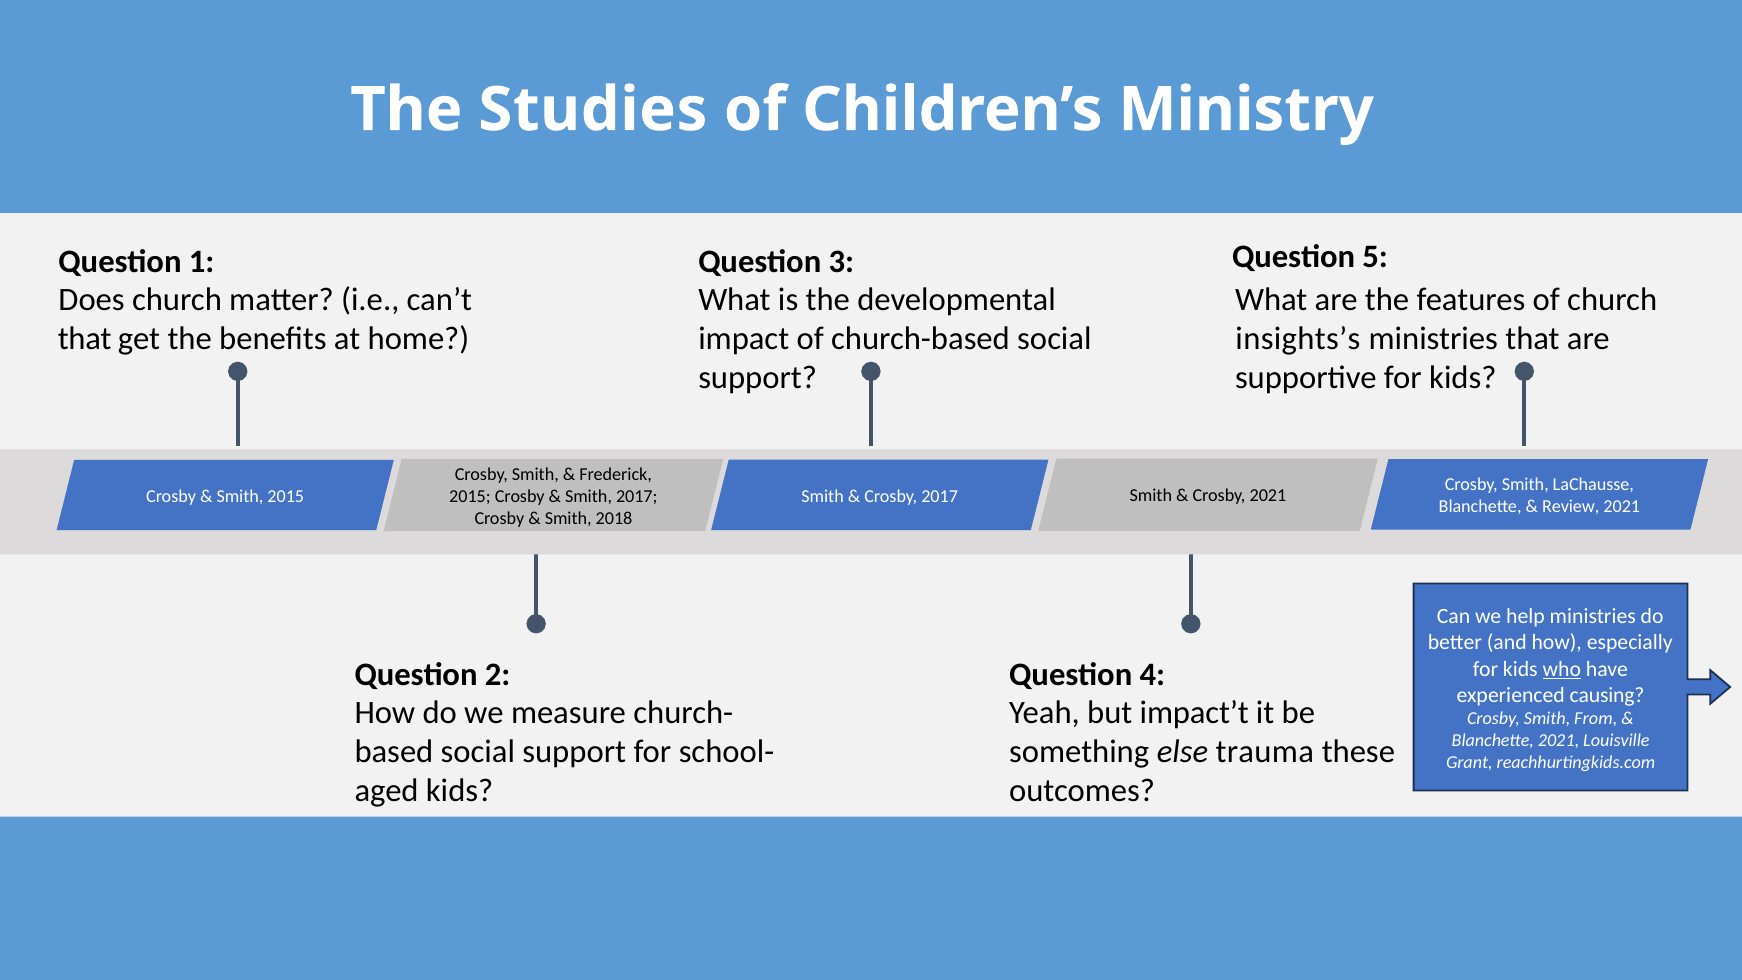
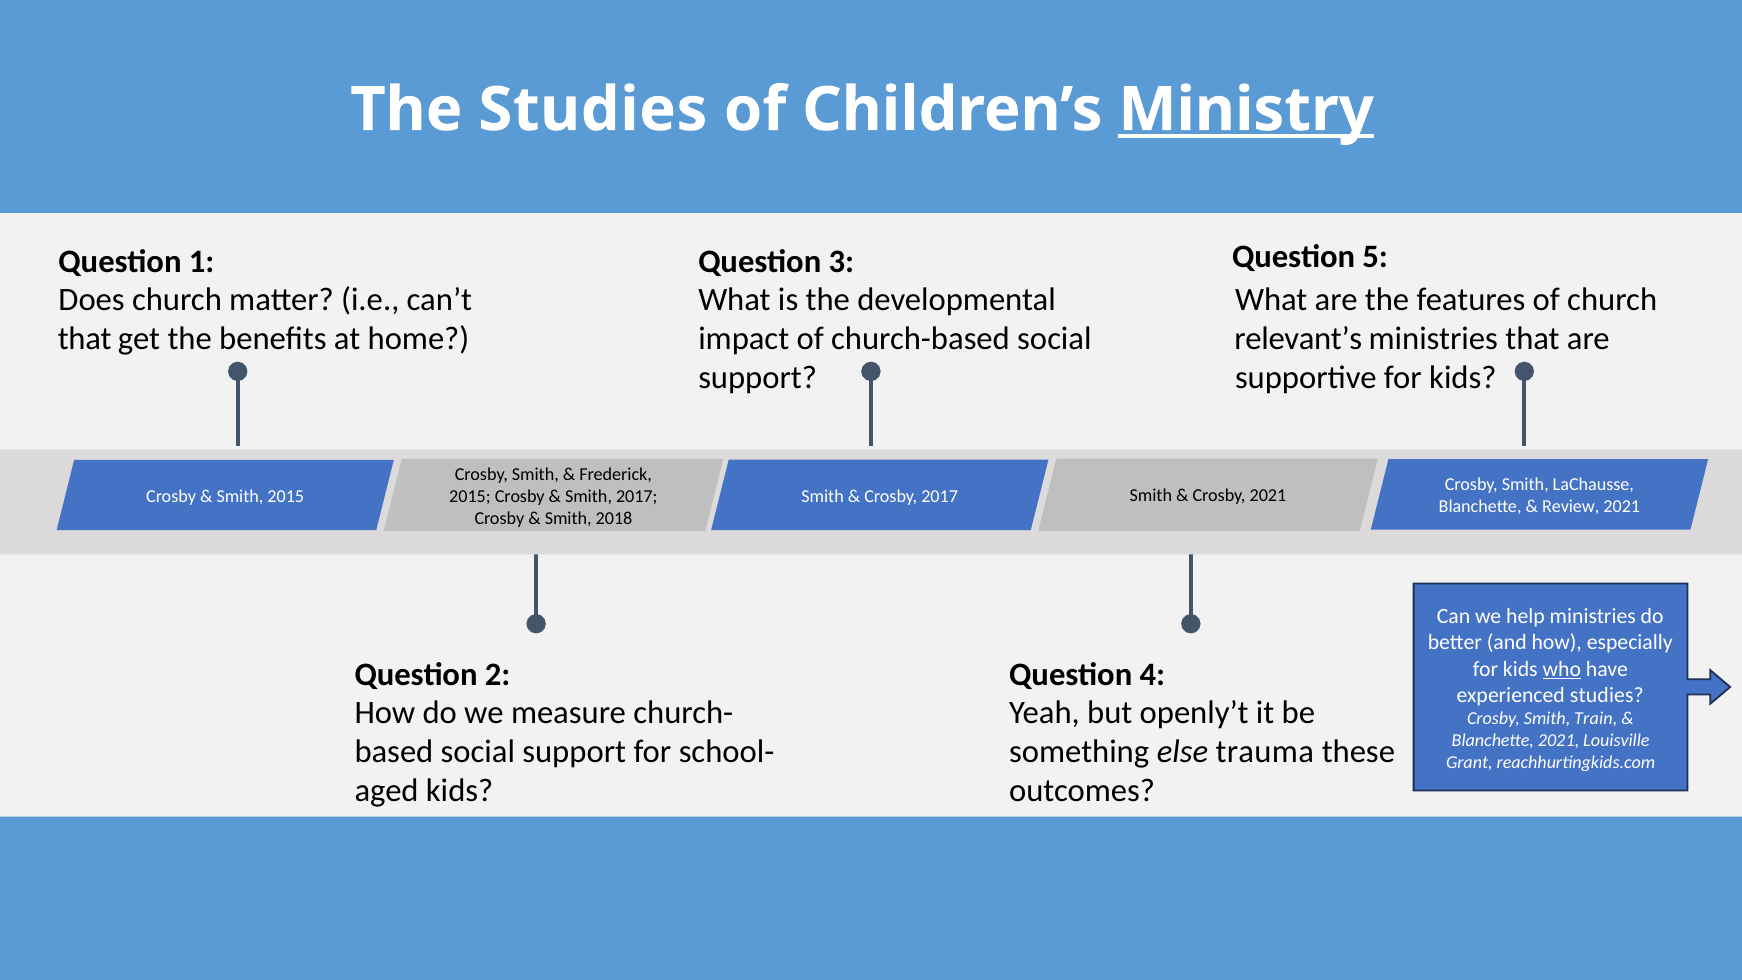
Ministry underline: none -> present (1246, 110)
insights’s: insights’s -> relevant’s (1298, 339)
experienced causing: causing -> studies (1607, 695)
impact’t: impact’t -> openly’t (1194, 712)
From: From -> Train (1596, 719)
